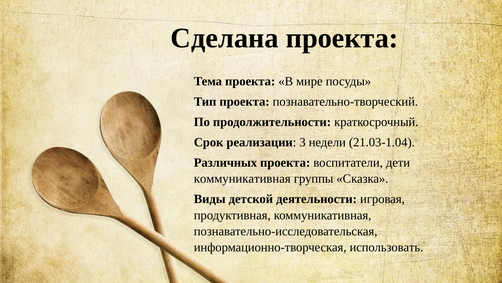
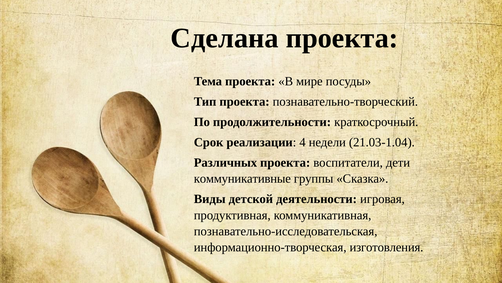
3: 3 -> 4 (302, 142)
коммуникативная: коммуникативная -> коммуникативные (242, 178)
использовать: использовать -> изготовления (386, 247)
